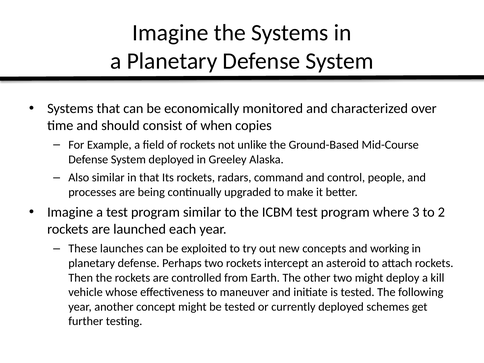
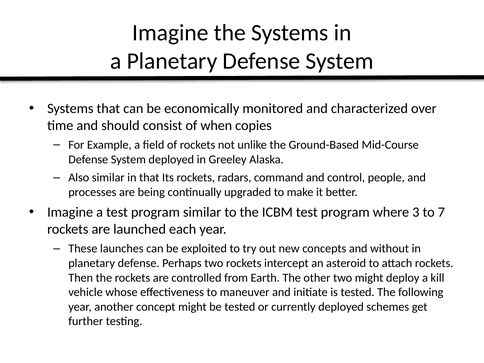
2: 2 -> 7 (441, 212)
working: working -> without (390, 249)
